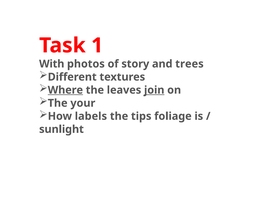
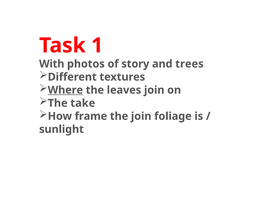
join underline: present -> none (154, 90)
your: your -> take (83, 103)
labels: labels -> frame (91, 116)
the tips: tips -> join (141, 116)
